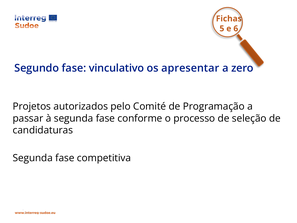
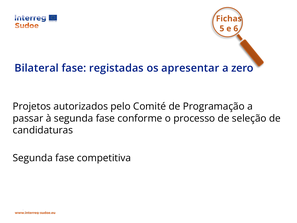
Segundo: Segundo -> Bilateral (37, 68)
vinculativo: vinculativo -> registadas (116, 68)
